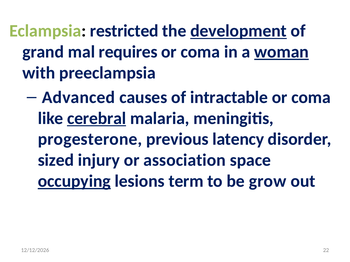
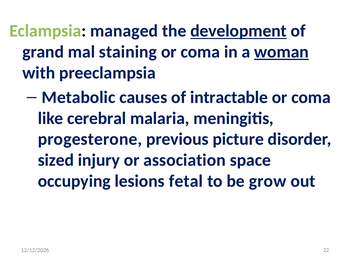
restricted: restricted -> managed (124, 31)
requires: requires -> staining (128, 52)
Advanced: Advanced -> Metabolic (79, 97)
cerebral underline: present -> none (97, 118)
latency: latency -> picture (238, 139)
occupying underline: present -> none (74, 181)
term: term -> fetal (186, 181)
